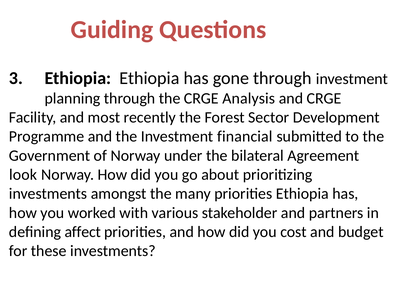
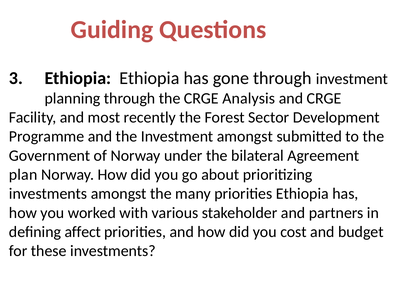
Investment financial: financial -> amongst (245, 136)
look: look -> plan (23, 174)
